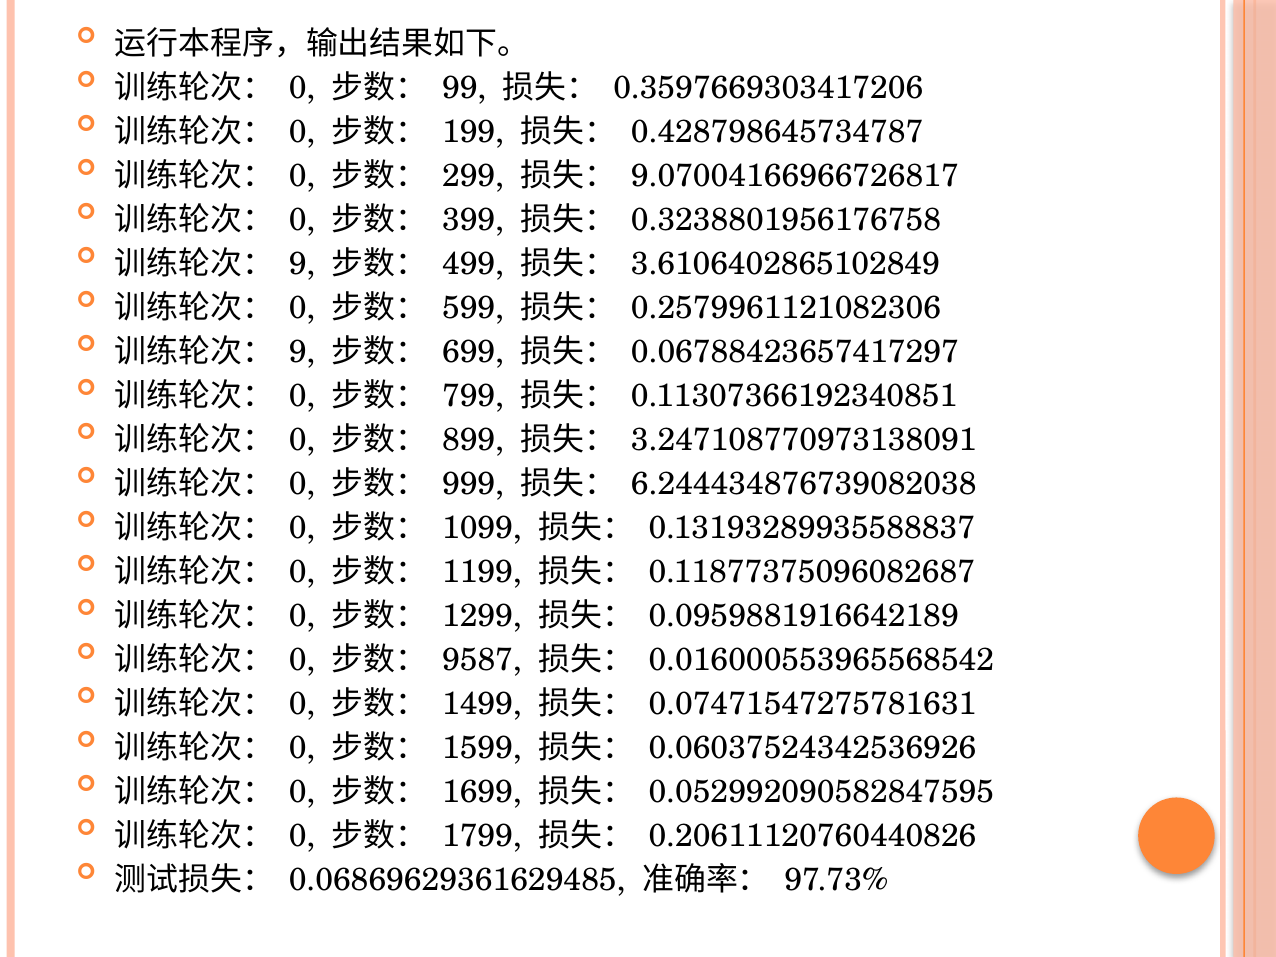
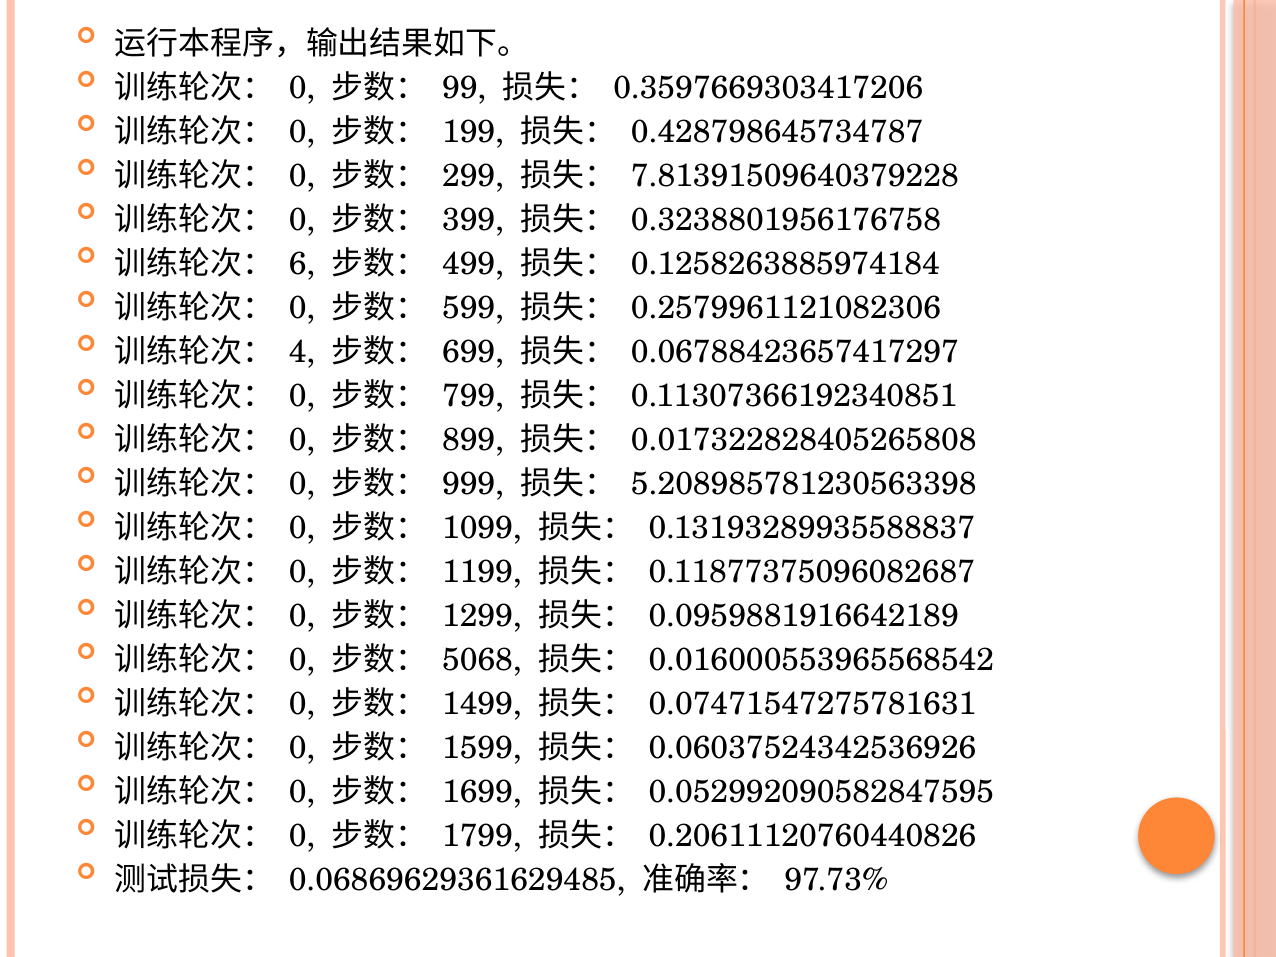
9.07004166966726817: 9.07004166966726817 -> 7.81391509640379228 (795, 176)
9: 9 -> 6 (302, 264)
3.6106402865102849: 3.6106402865102849 -> 0.1258263885974184 (785, 264)
9: 9 -> 4 (302, 352)
3.247108770973138091: 3.247108770973138091 -> 0.017322828405265808 (804, 440)
6.244434876739082038: 6.244434876739082038 -> 5.208985781230563398 (804, 484)
9587: 9587 -> 5068 (482, 660)
